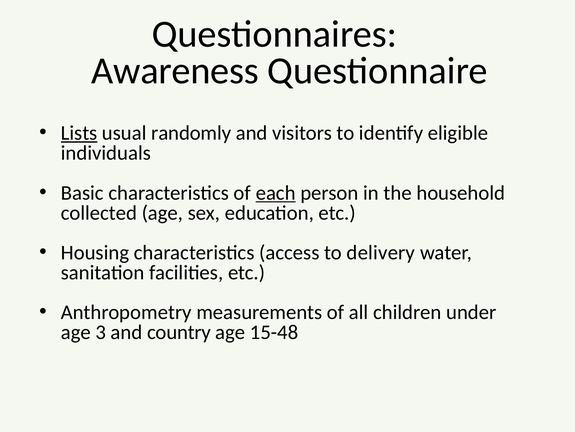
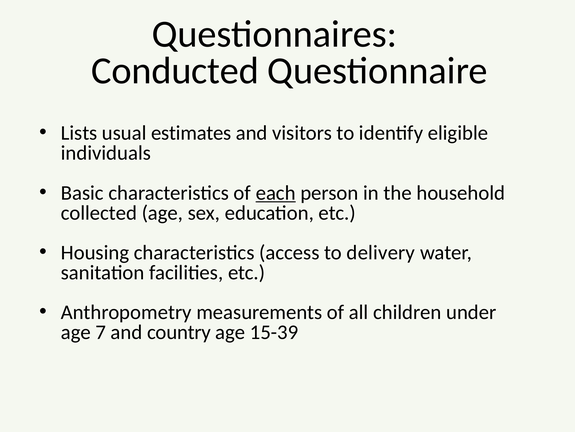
Awareness: Awareness -> Conducted (175, 71)
Lists underline: present -> none (79, 133)
randomly: randomly -> estimates (191, 133)
3: 3 -> 7 (101, 332)
15-48: 15-48 -> 15-39 (274, 332)
